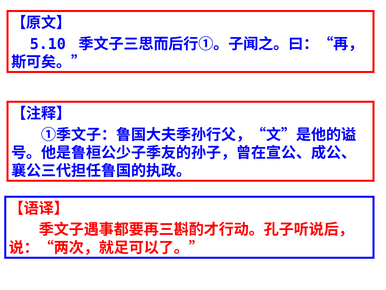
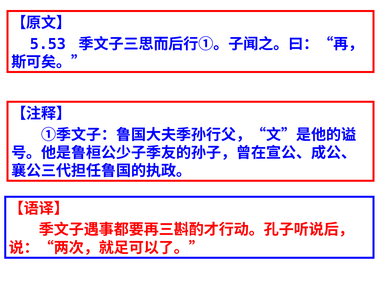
5.10: 5.10 -> 5.53 (48, 44)
